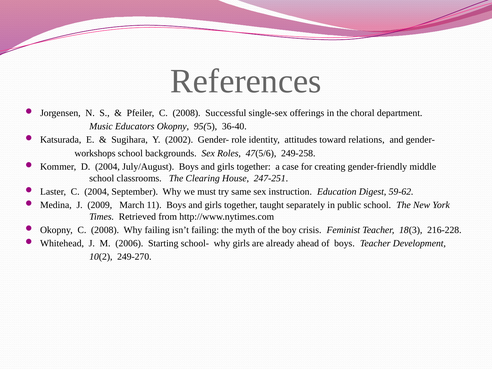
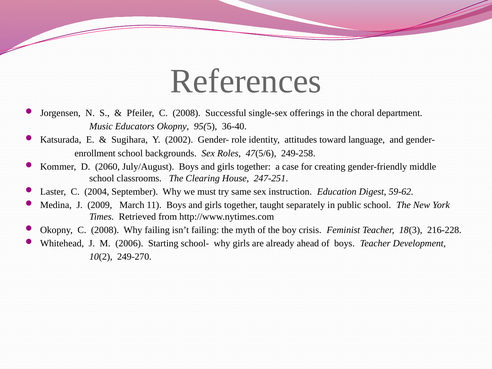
relations: relations -> language (367, 140)
workshops: workshops -> enrollment (95, 153)
D 2004: 2004 -> 2060 (107, 167)
